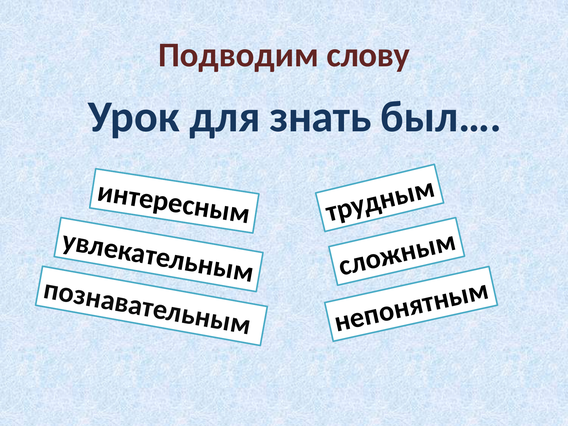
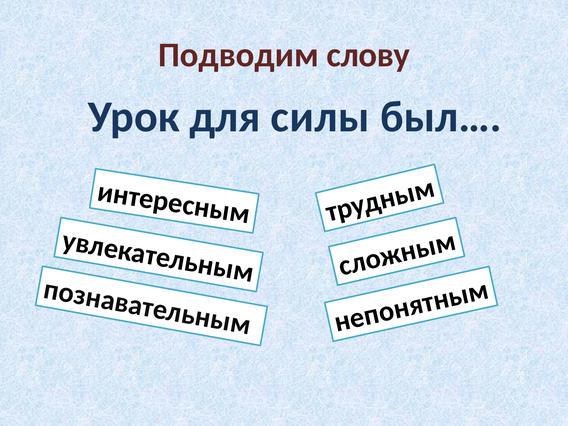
знать: знать -> силы (320, 117)
